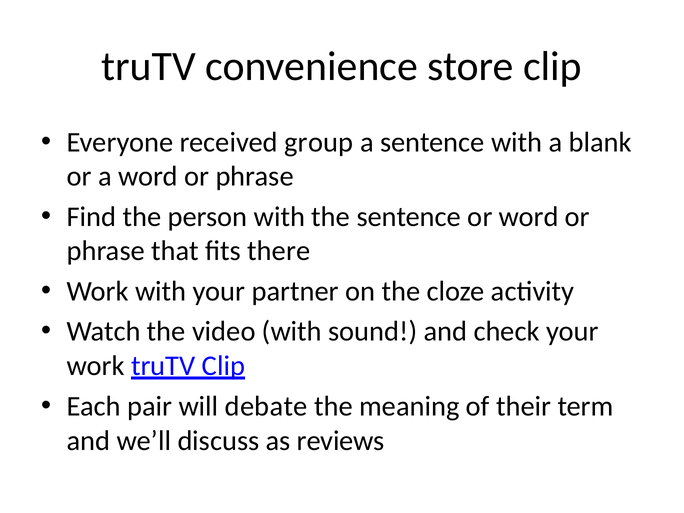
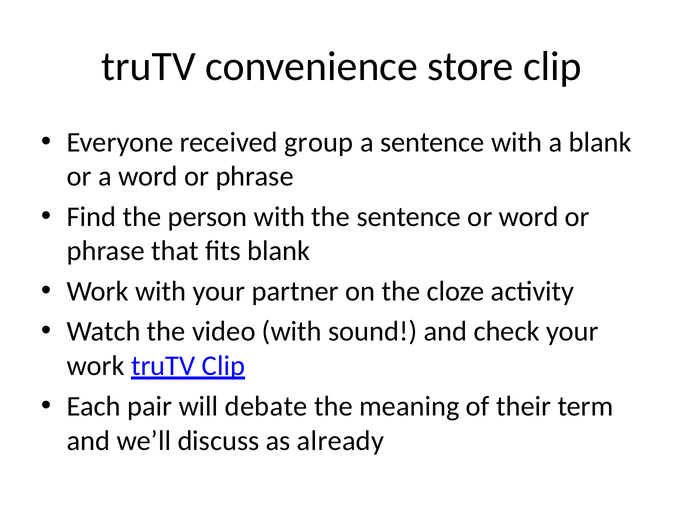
fits there: there -> blank (279, 251)
reviews: reviews -> already (340, 441)
